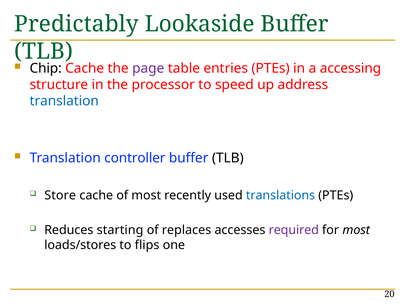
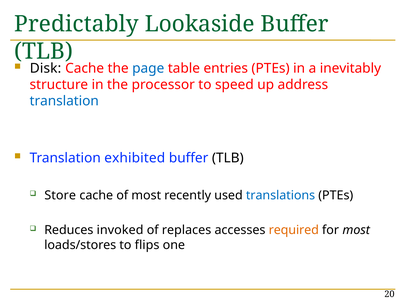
Chip: Chip -> Disk (46, 69)
page colour: purple -> blue (148, 69)
accessing: accessing -> inevitably (350, 69)
controller: controller -> exhibited (135, 159)
starting: starting -> invoked (120, 231)
required colour: purple -> orange (294, 231)
